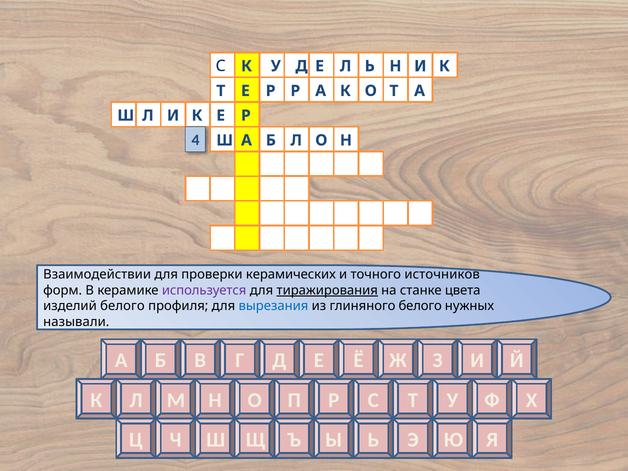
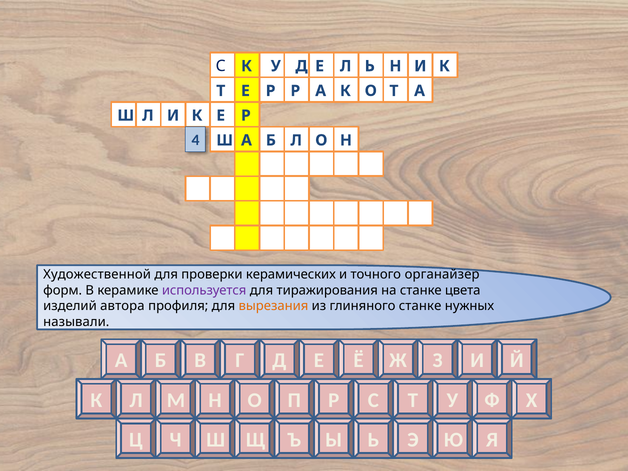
Взаимодействии: Взаимодействии -> Художественной (97, 275)
источников: источников -> органайзер (442, 275)
тиражирования underline: present -> none (327, 290)
изделий белого: белого -> автора (122, 306)
вырезания colour: blue -> orange (273, 306)
глиняного белого: белого -> станке (420, 306)
